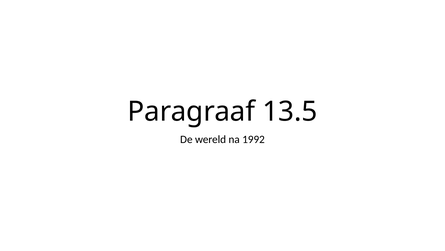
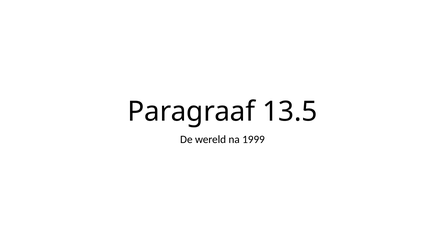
1992: 1992 -> 1999 (254, 139)
